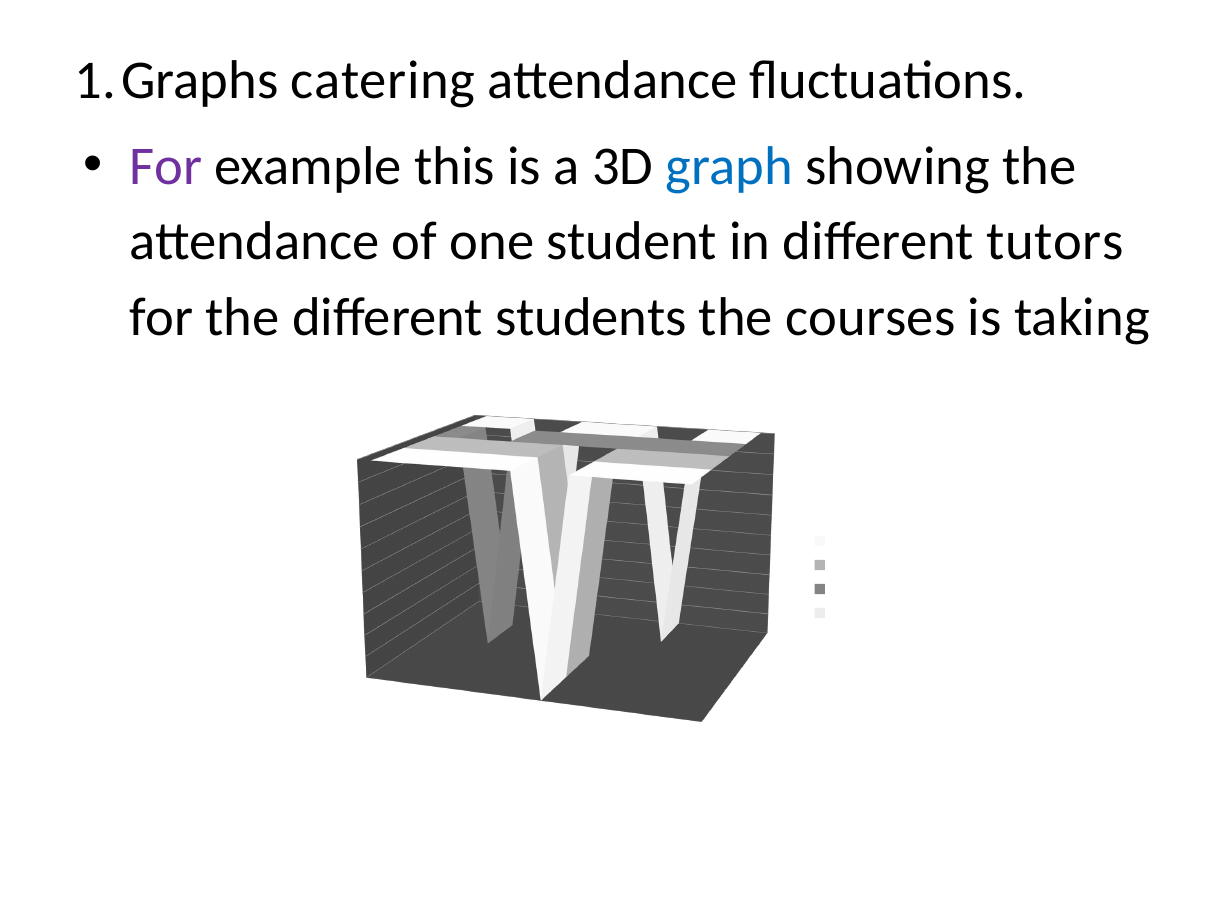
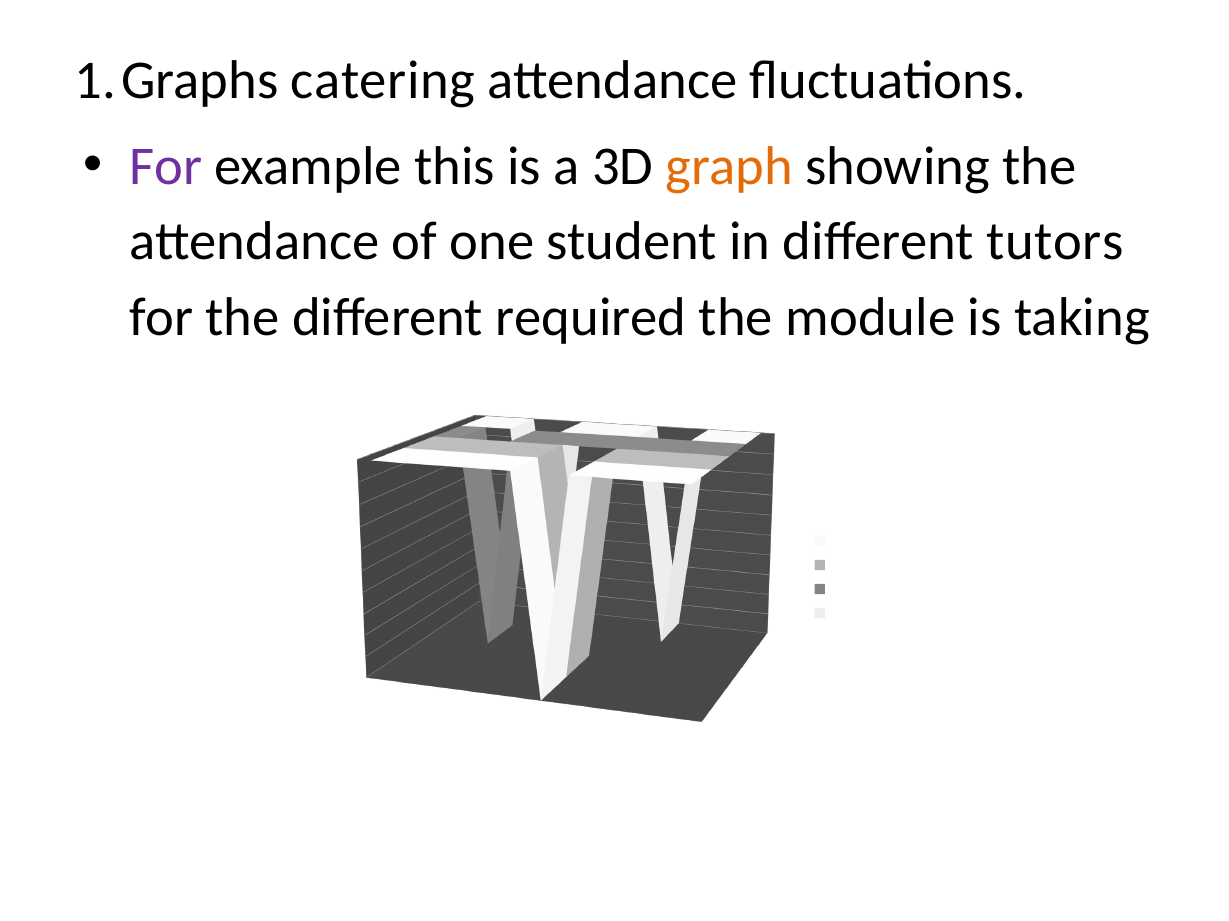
graph colour: blue -> orange (729, 167)
students: students -> required (591, 317)
the courses: courses -> module (870, 317)
